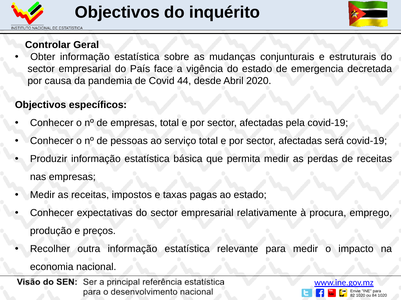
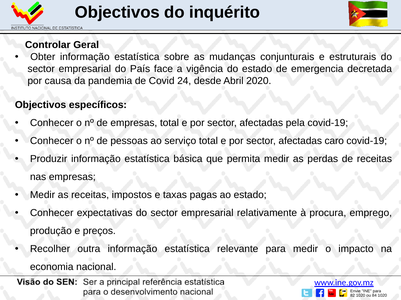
44: 44 -> 24 (184, 81)
será: será -> caro (334, 141)
